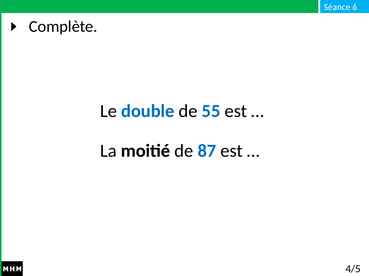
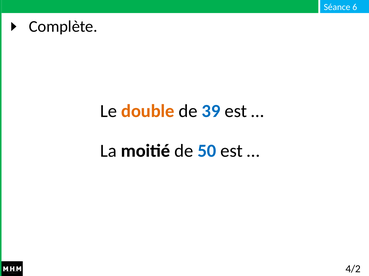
double colour: blue -> orange (148, 111)
55: 55 -> 39 (211, 111)
87: 87 -> 50 (207, 151)
4/5: 4/5 -> 4/2 (353, 269)
